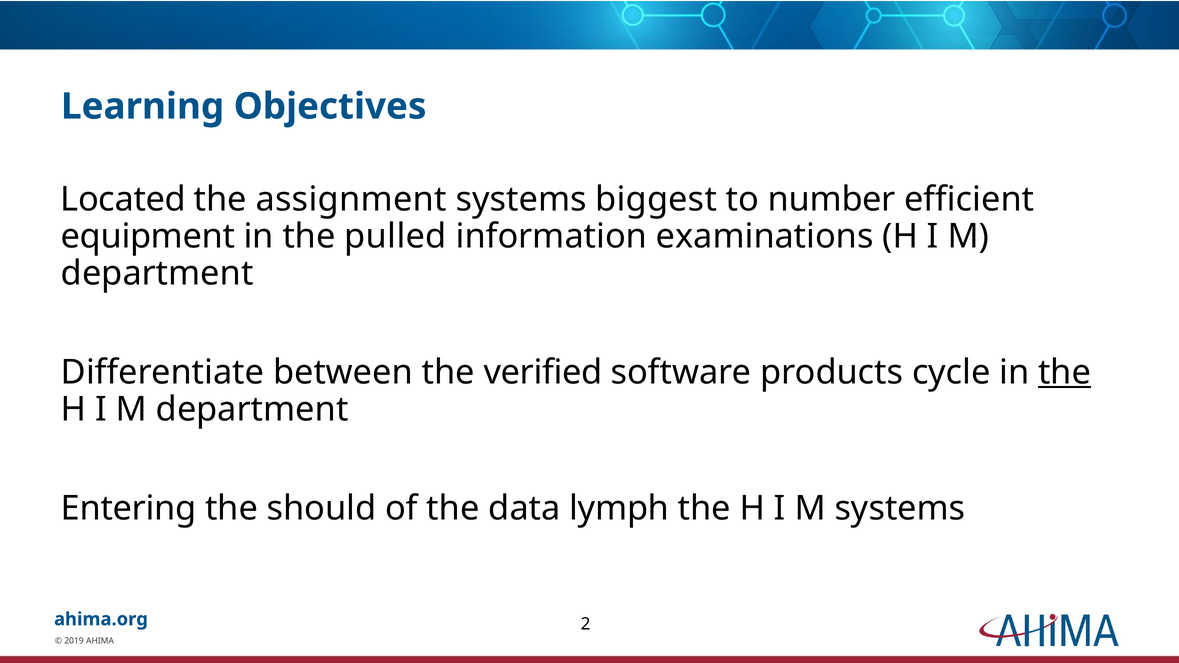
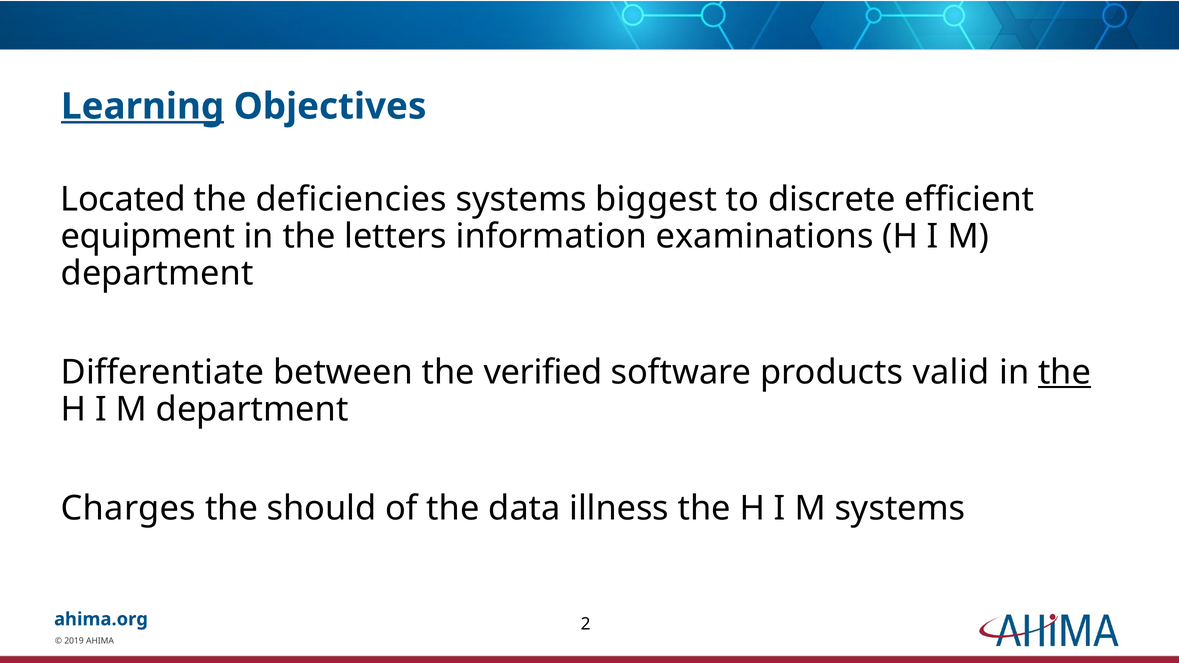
Learning underline: none -> present (143, 106)
assignment: assignment -> deficiencies (351, 199)
number: number -> discrete (832, 199)
pulled: pulled -> letters (396, 236)
cycle: cycle -> valid (951, 372)
Entering: Entering -> Charges (128, 509)
lymph: lymph -> illness (619, 509)
